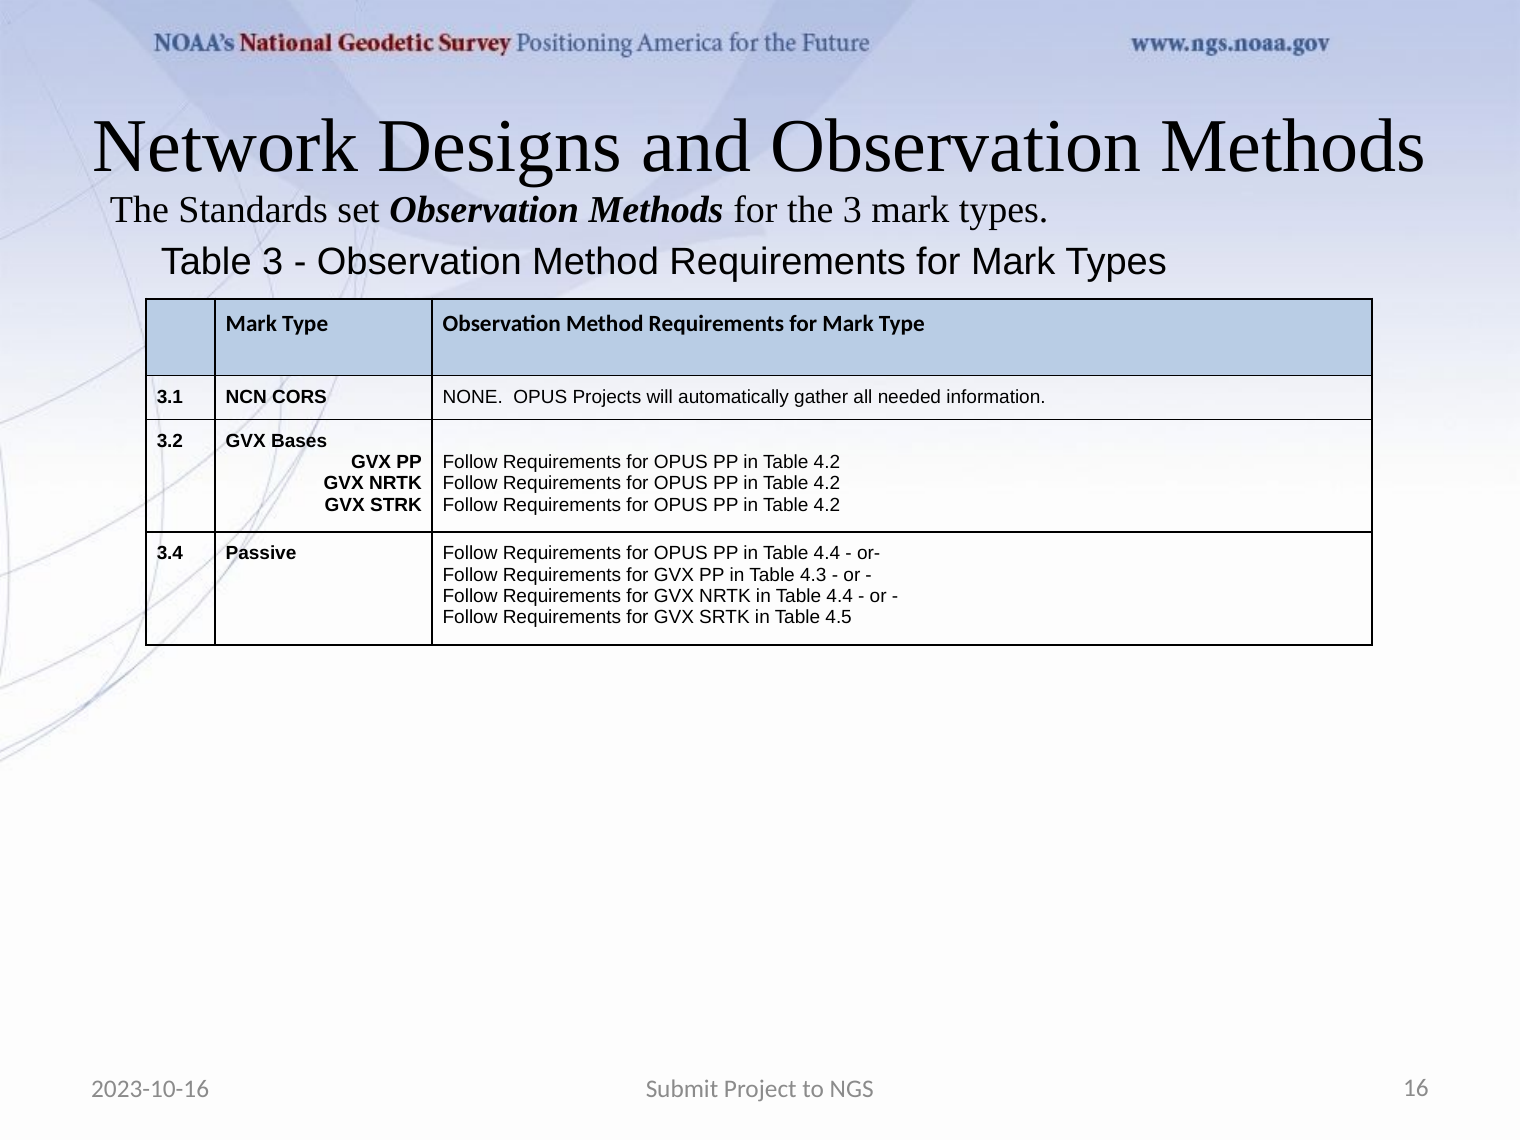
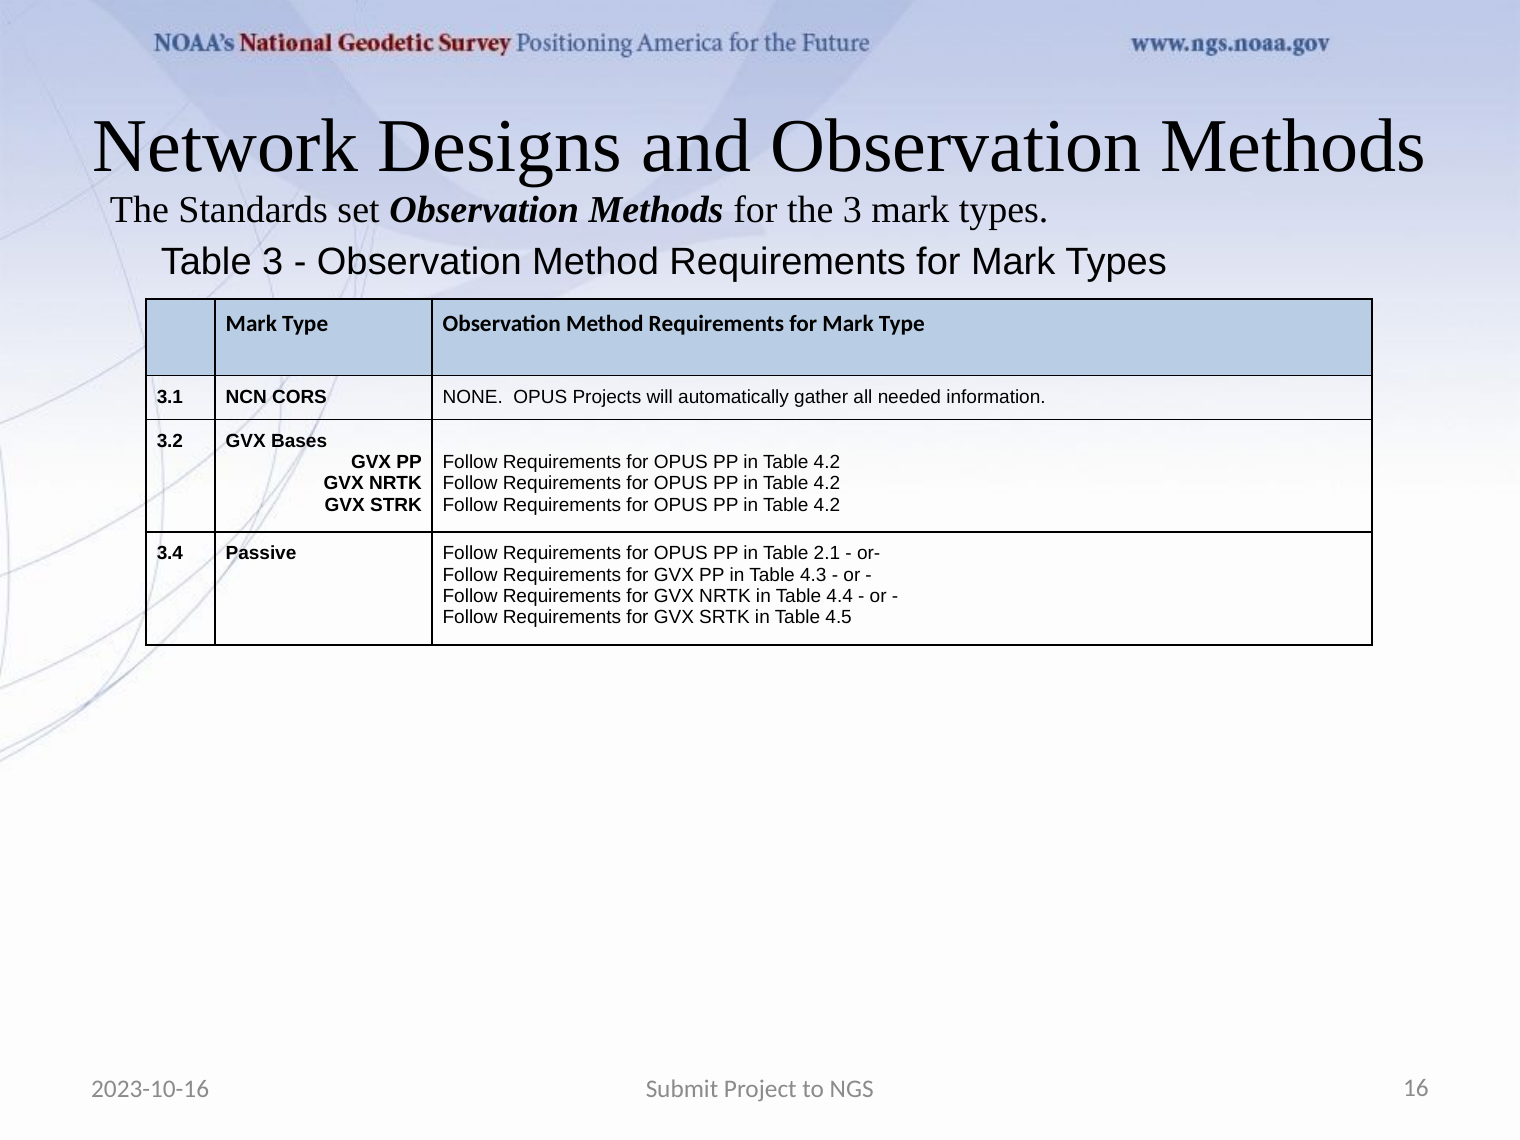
PP in Table 4.4: 4.4 -> 2.1 (827, 554)
